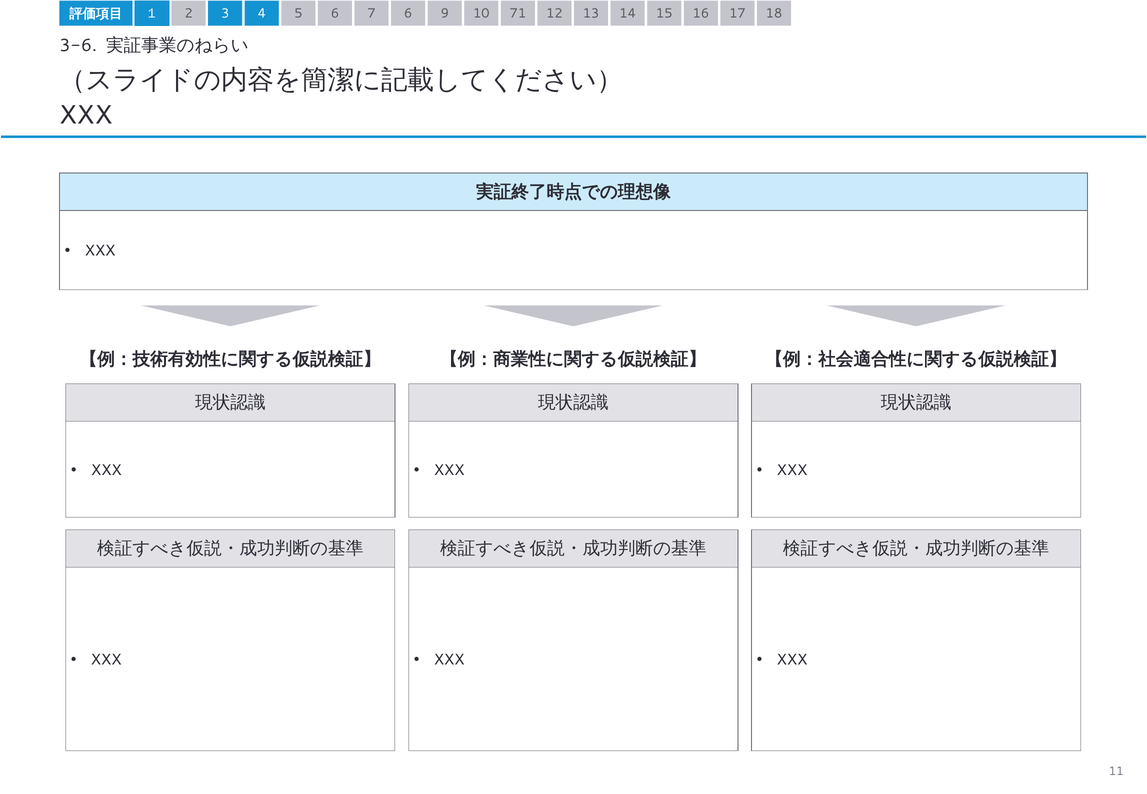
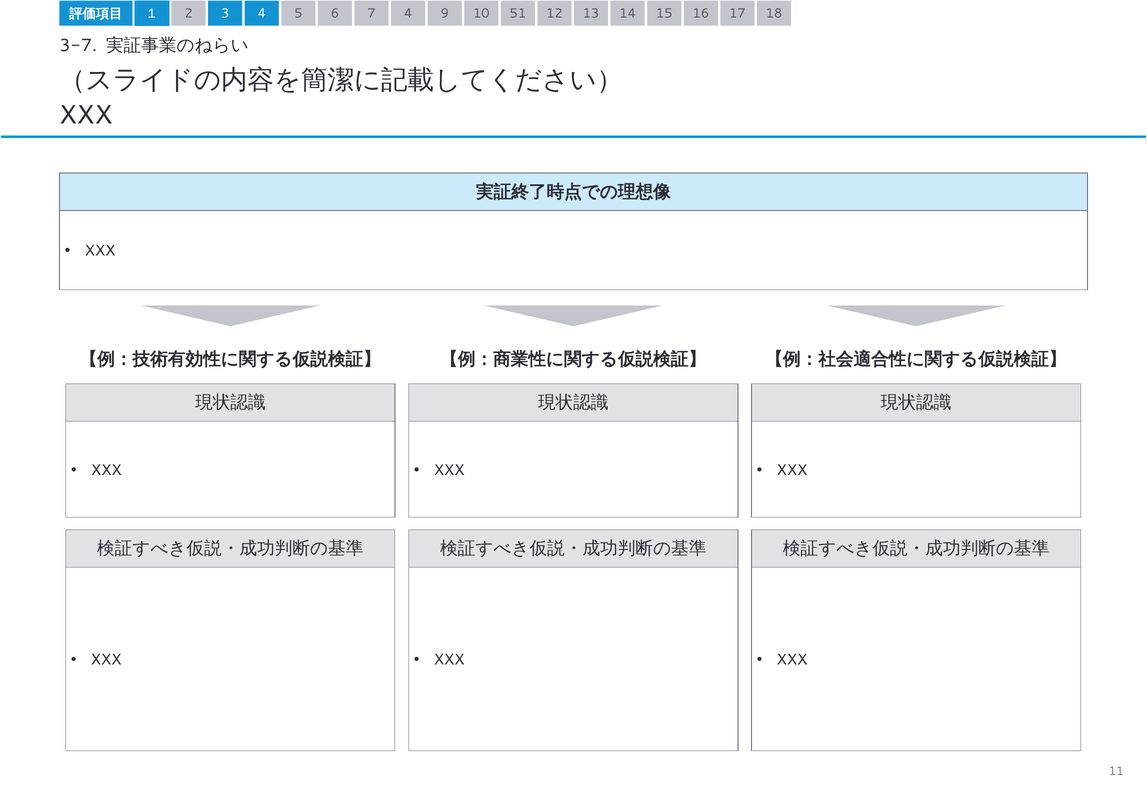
7 6: 6 -> 4 (408, 13)
71: 71 -> 51 (518, 13)
3-6: 3-6 -> 3-7 (78, 45)
